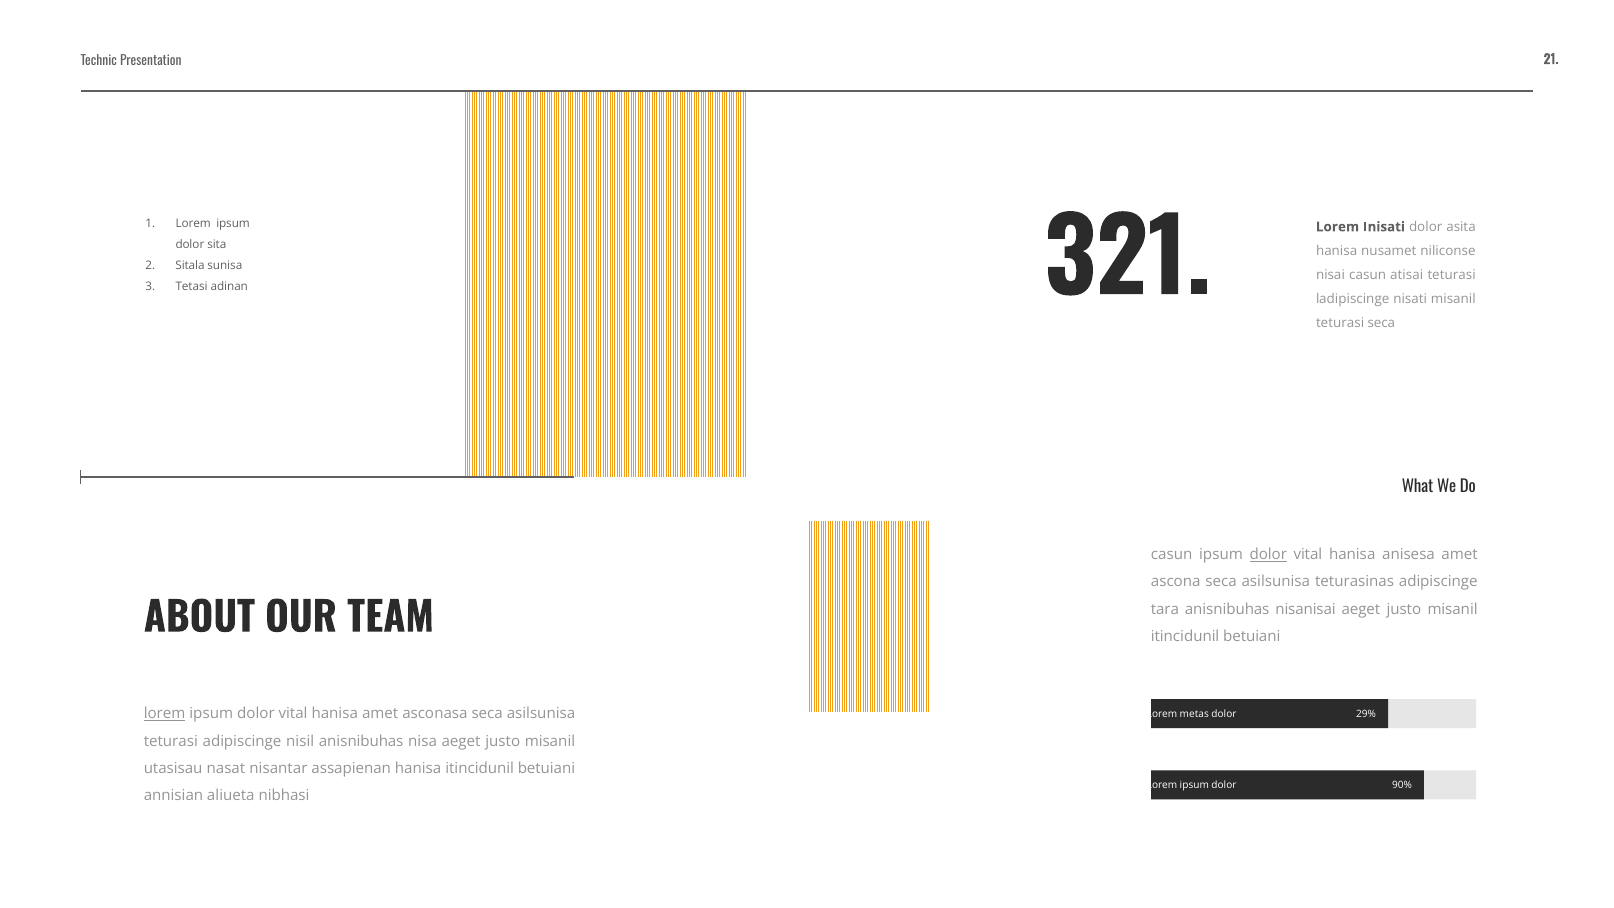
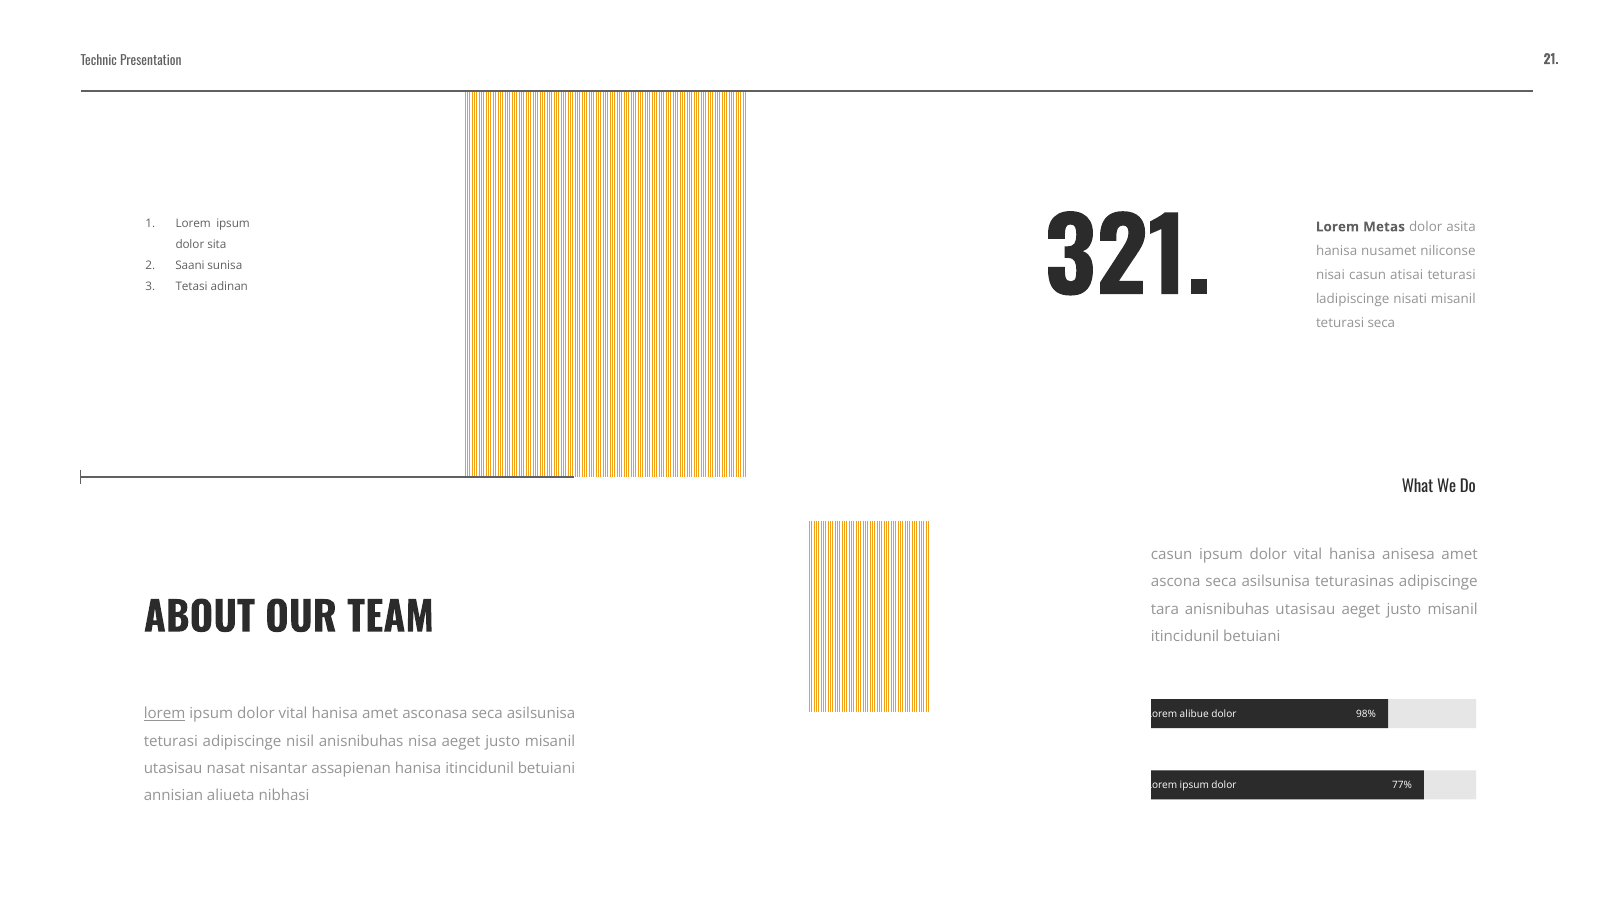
Inisati: Inisati -> Metas (1384, 227)
Sitala: Sitala -> Saani (190, 266)
dolor underline: present -> none (1268, 555)
anisnibuhas nisanisai: nisanisai -> utasisau (1305, 609)
metas: metas -> alibue (1194, 714)
29%: 29% -> 98% (1366, 714)
90%: 90% -> 77% (1402, 786)
